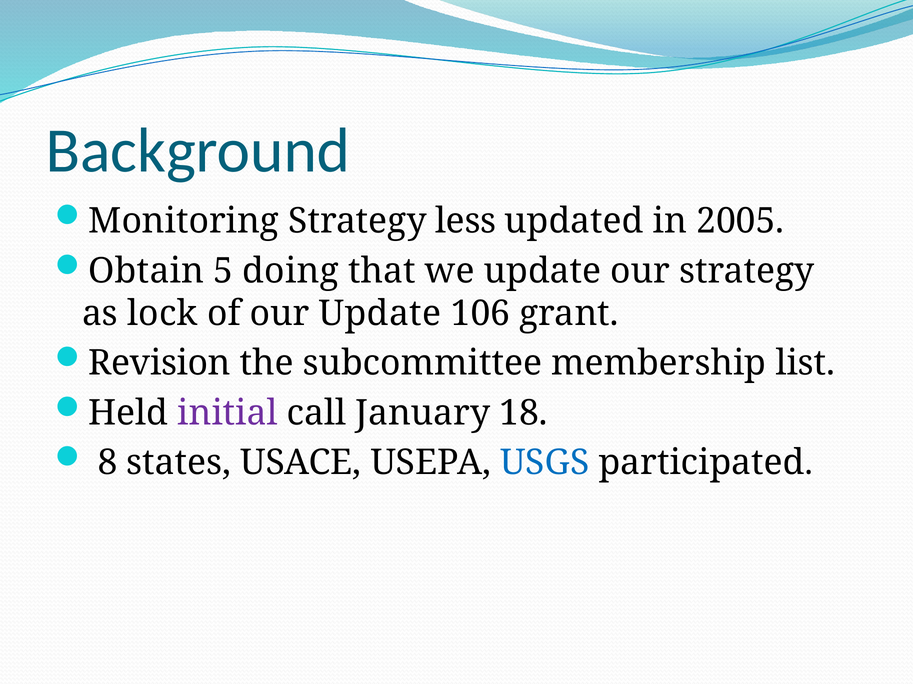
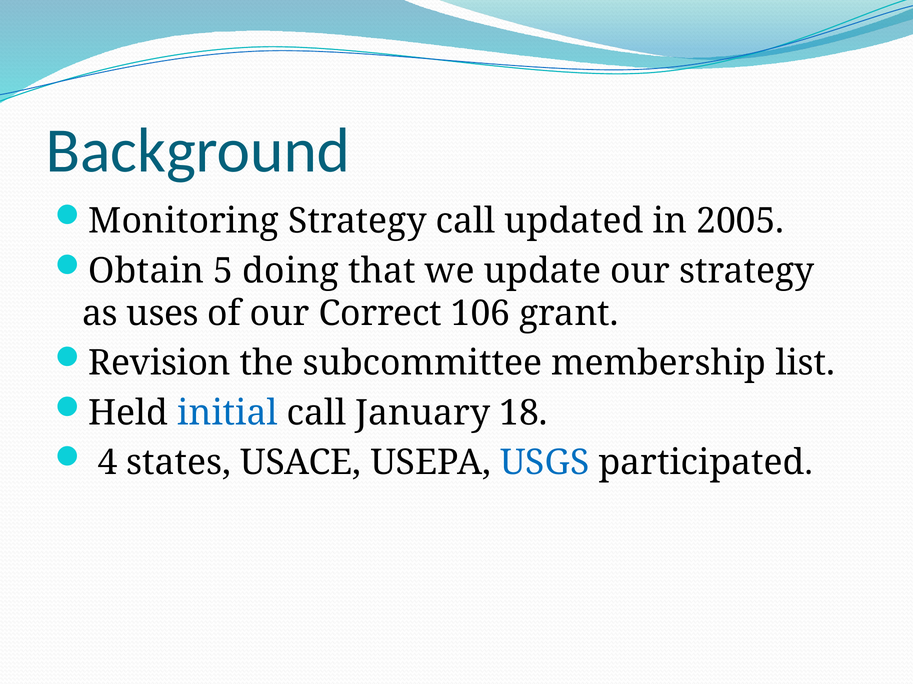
Strategy less: less -> call (466, 222)
lock: lock -> uses (163, 314)
our Update: Update -> Correct (380, 314)
initial colour: purple -> blue (228, 413)
8: 8 -> 4 (107, 463)
